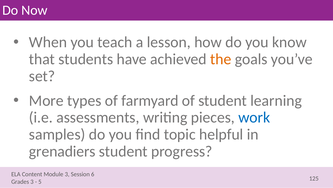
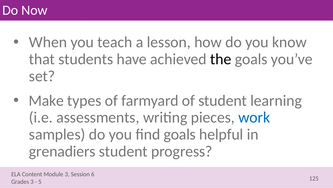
the colour: orange -> black (221, 59)
More: More -> Make (46, 100)
find topic: topic -> goals (180, 134)
